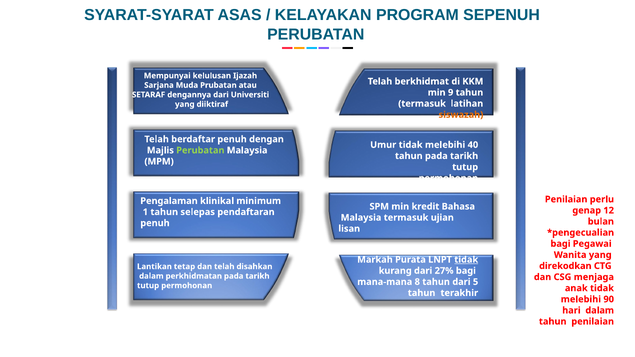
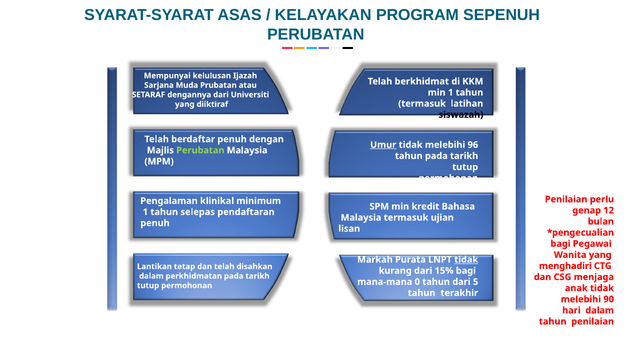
min 9: 9 -> 1 (451, 93)
siswazah colour: orange -> black (461, 115)
Umur underline: none -> present (383, 145)
40: 40 -> 96 (473, 145)
direkodkan: direkodkan -> menghadiri (565, 266)
27%: 27% -> 15% (444, 271)
8: 8 -> 0 (417, 282)
